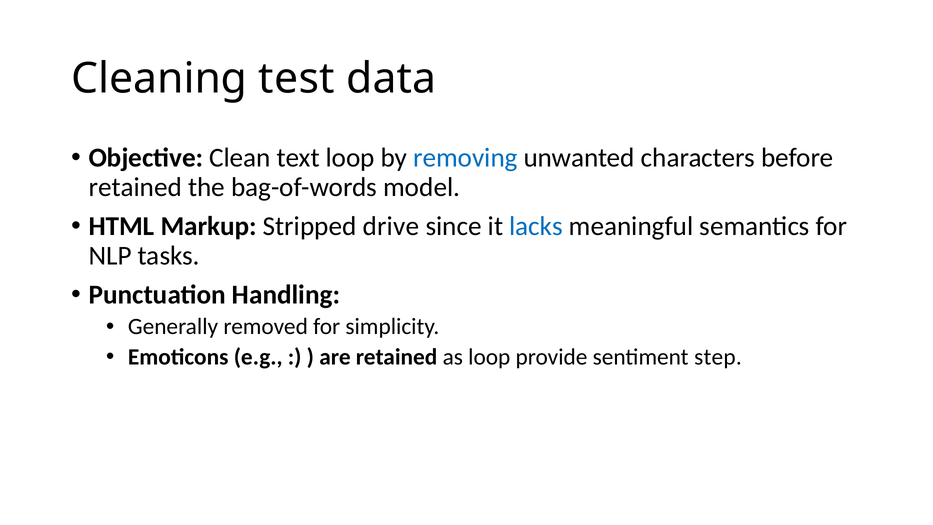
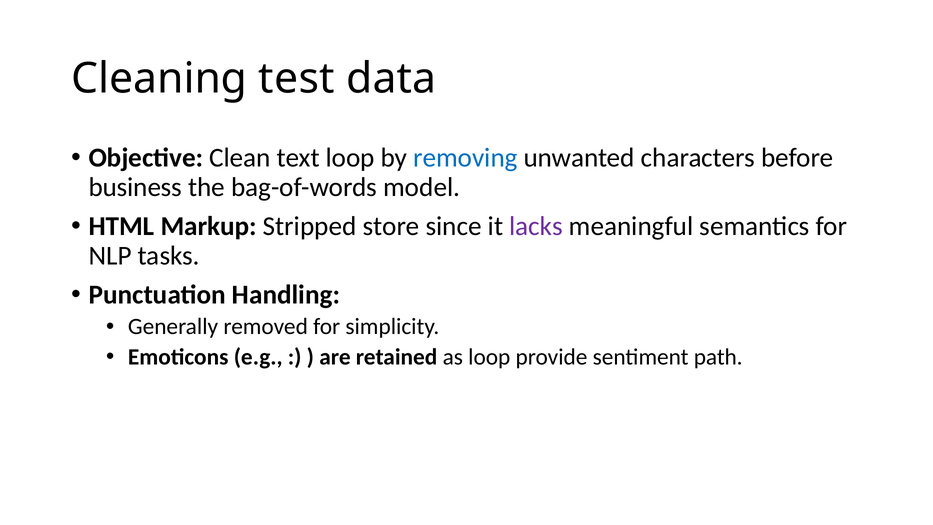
retained: retained -> business (135, 187)
drive: drive -> store (391, 226)
lacks colour: blue -> purple (536, 226)
step: step -> path (718, 357)
